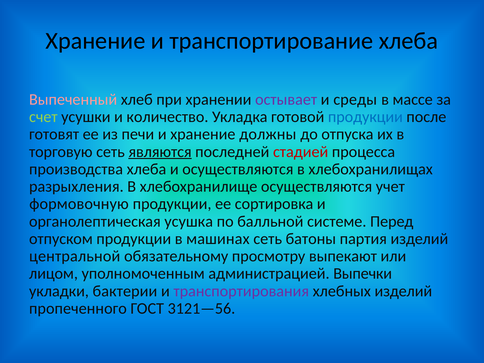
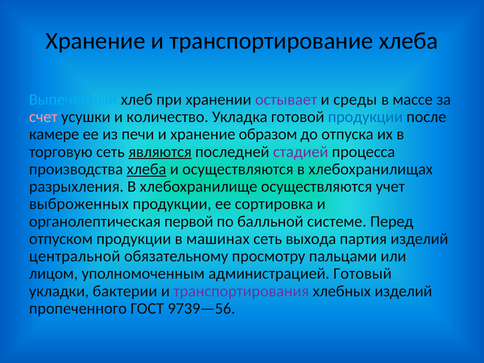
Выпеченный colour: pink -> light blue (73, 99)
счет colour: light green -> pink (43, 117)
готовят: готовят -> камере (54, 134)
должны: должны -> образом (268, 134)
стадией colour: red -> purple (301, 152)
хлеба underline: none -> present (146, 169)
формовочную: формовочную -> выброженных (79, 204)
усушка: усушка -> первой (189, 221)
батоны: батоны -> выхода (311, 239)
выпекают: выпекают -> пальцами (343, 256)
Выпечки: Выпечки -> Готовый (362, 274)
3121—56: 3121—56 -> 9739—56 (201, 308)
